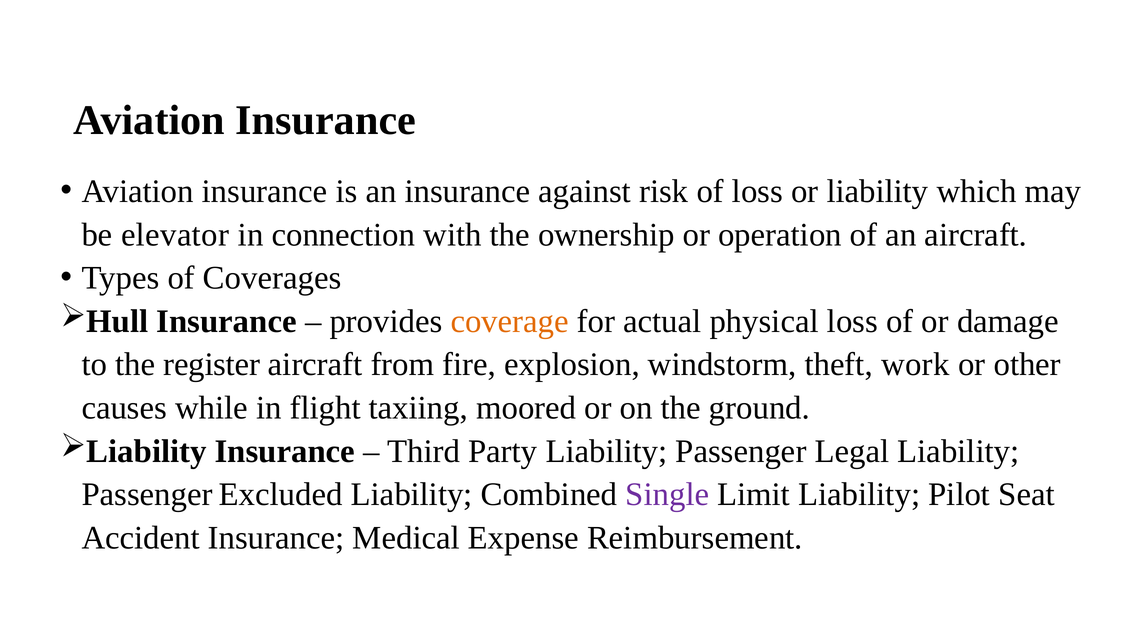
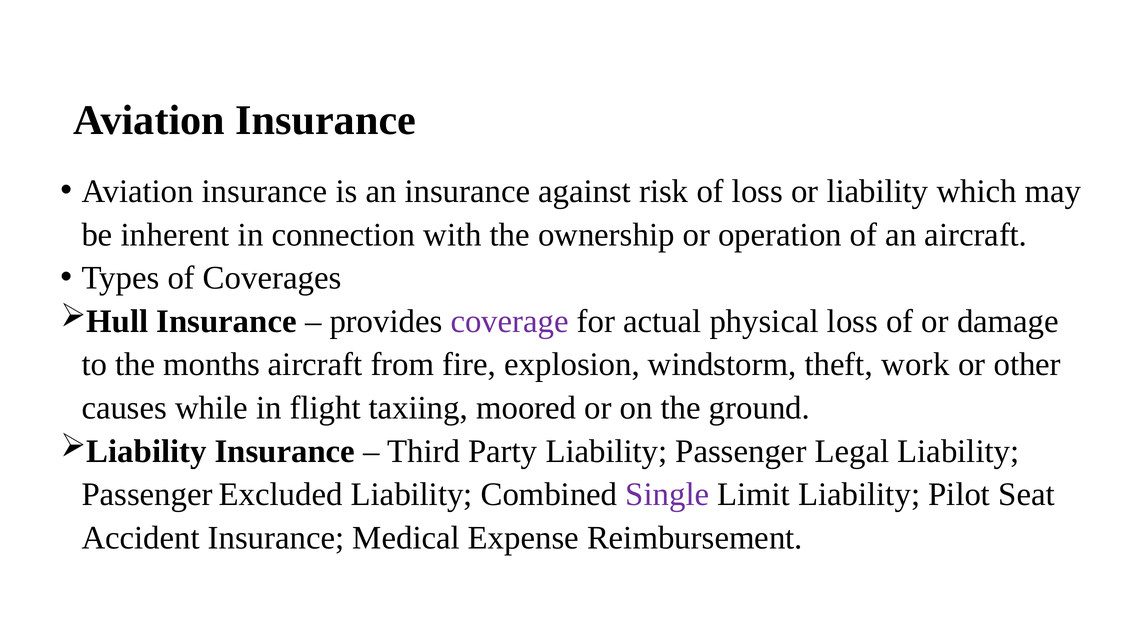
elevator: elevator -> inherent (175, 234)
coverage colour: orange -> purple (510, 321)
register: register -> months (212, 364)
